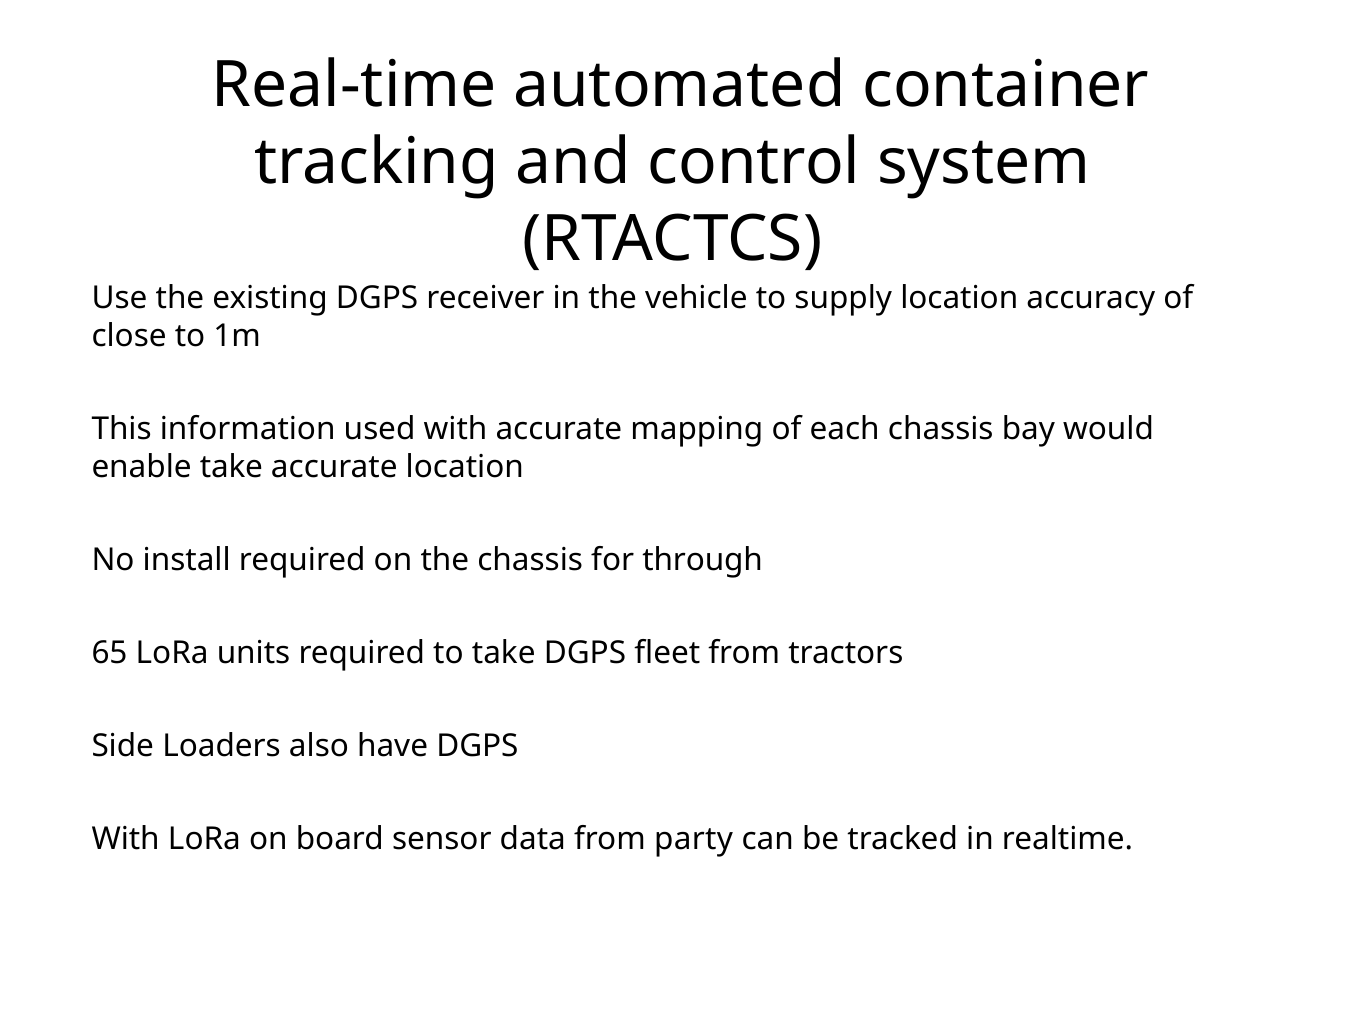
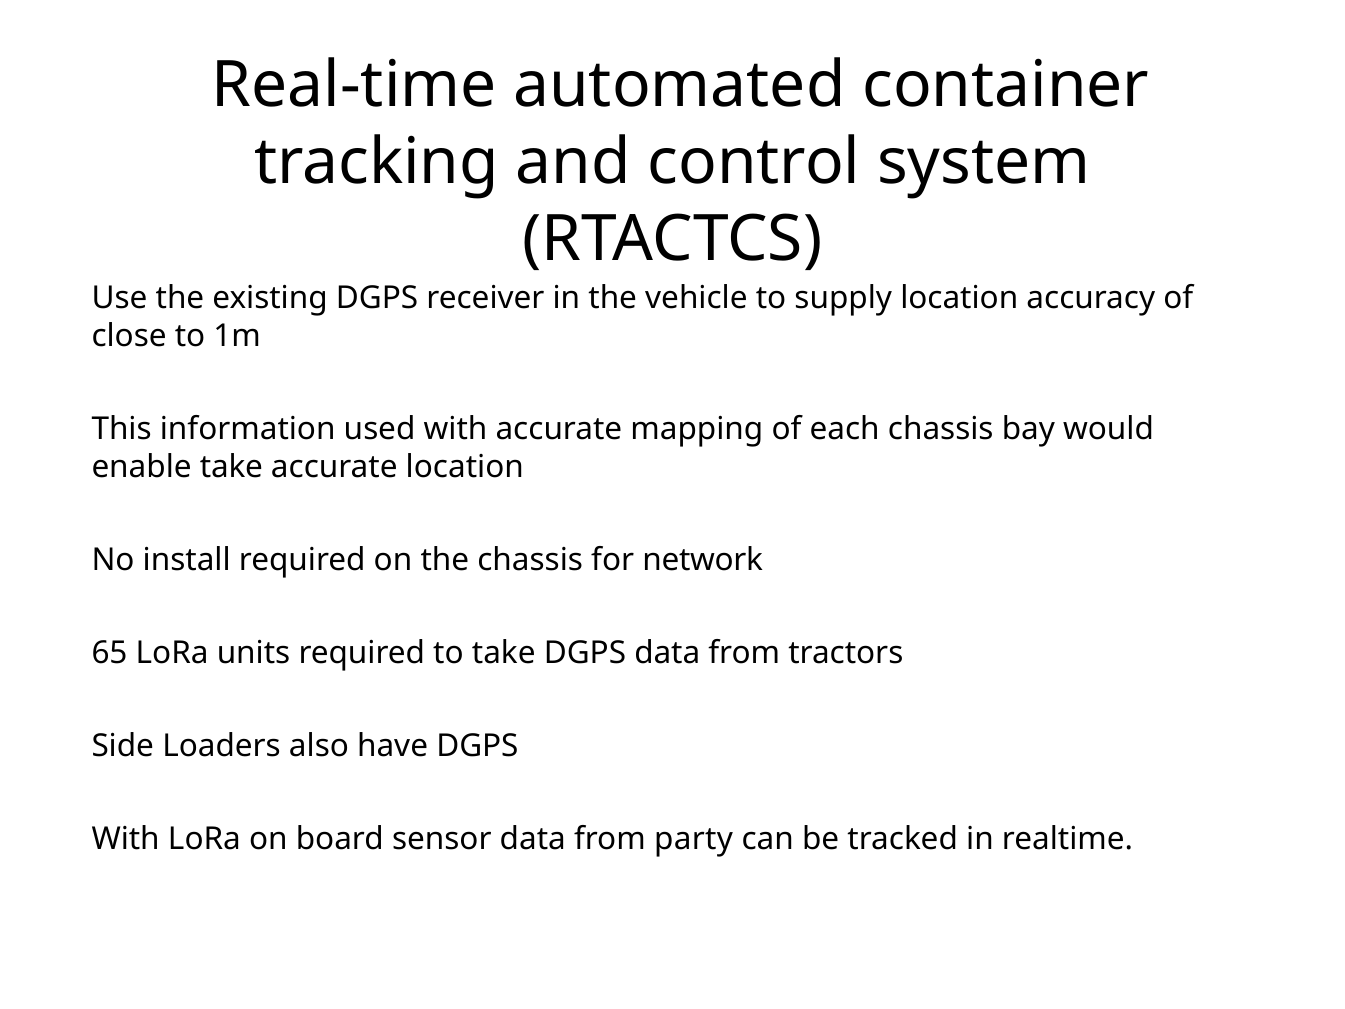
through: through -> network (703, 560)
DGPS fleet: fleet -> data (667, 653)
